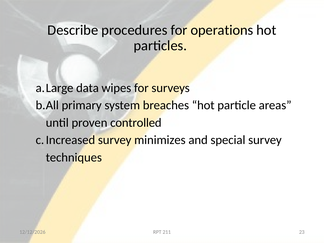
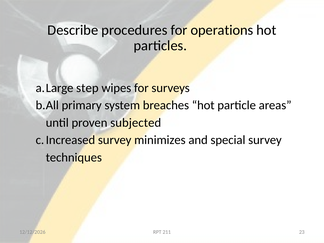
data: data -> step (87, 88)
controlled: controlled -> subjected (136, 123)
